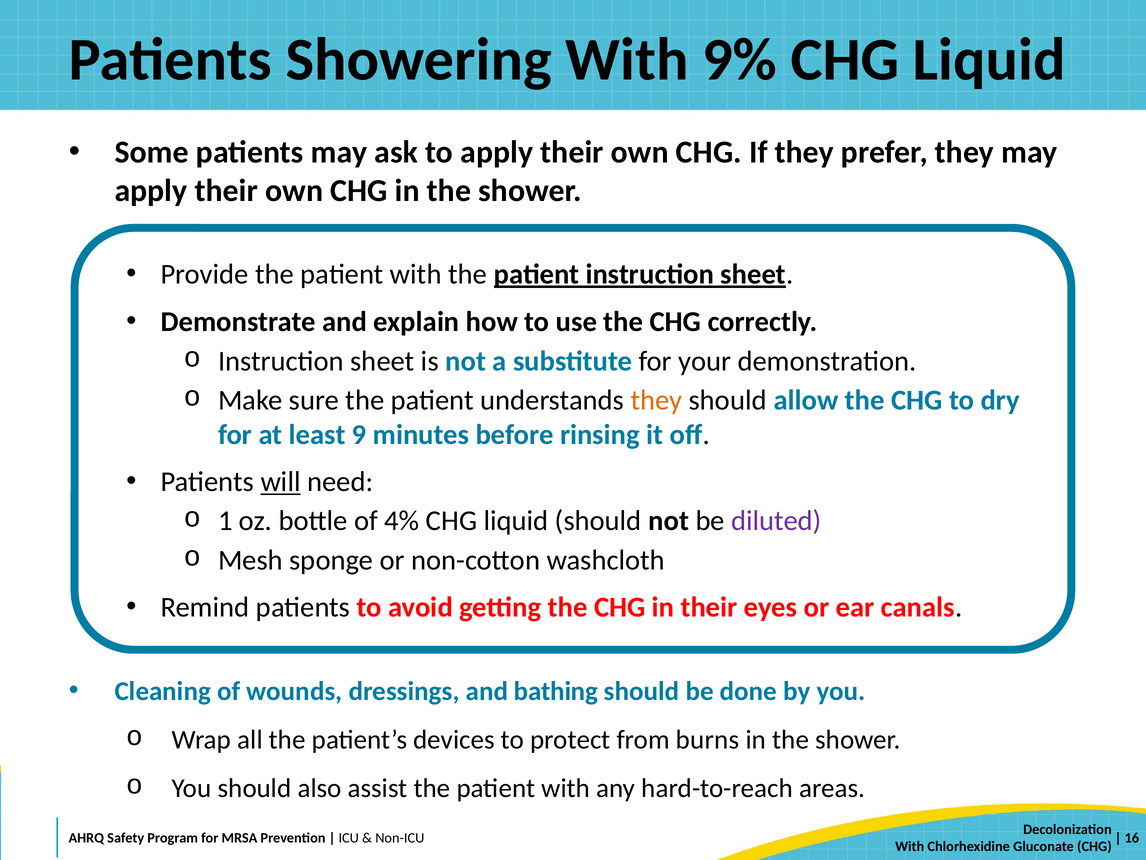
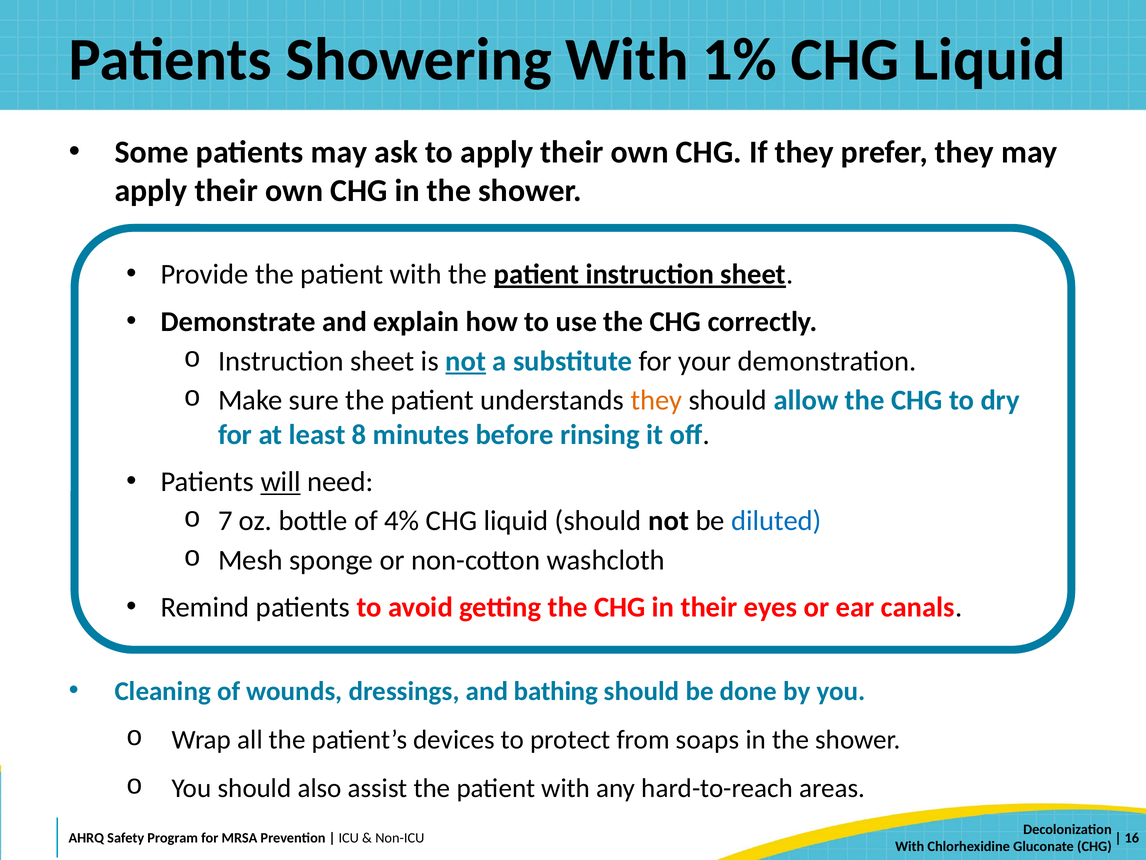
9%: 9% -> 1% (739, 60)
not underline: none -> present (466, 361)
9: 9 -> 8 (359, 434)
1: 1 -> 7 (225, 521)
diluted colour: purple -> blue (776, 521)
burns: burns -> soaps (708, 739)
